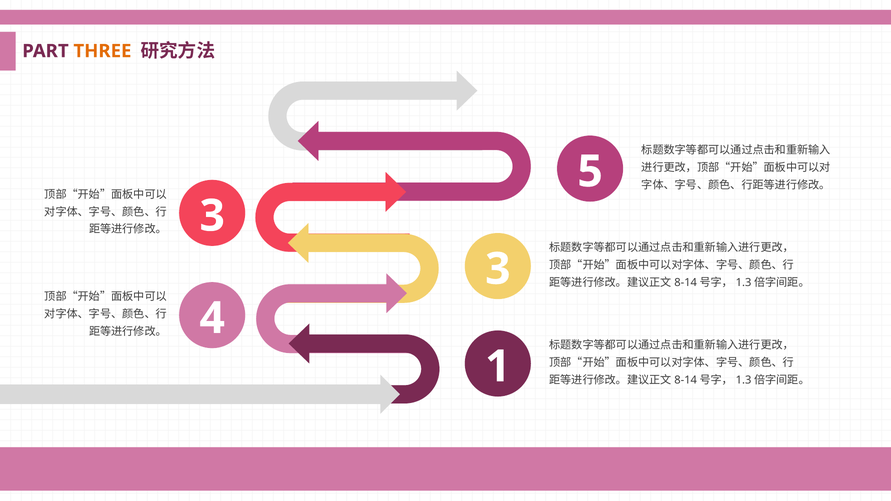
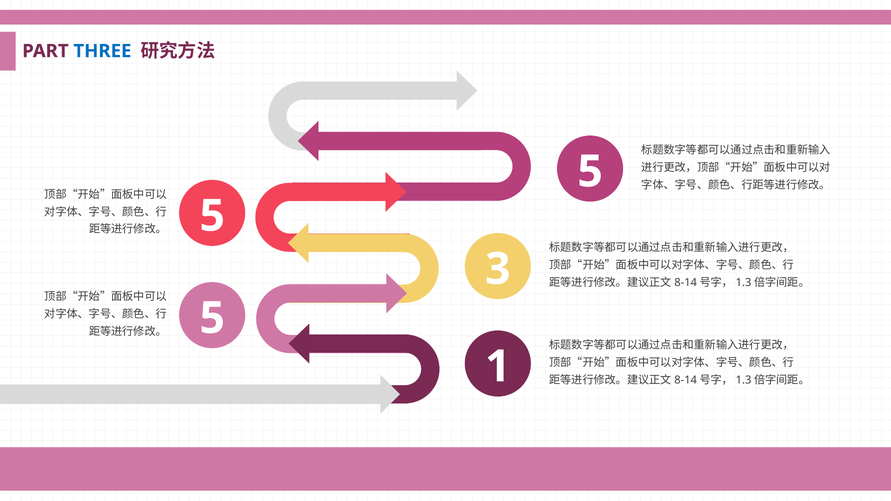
THREE colour: orange -> blue (102, 51)
3: 3 -> 5 (212, 216)
4: 4 -> 5 (212, 318)
